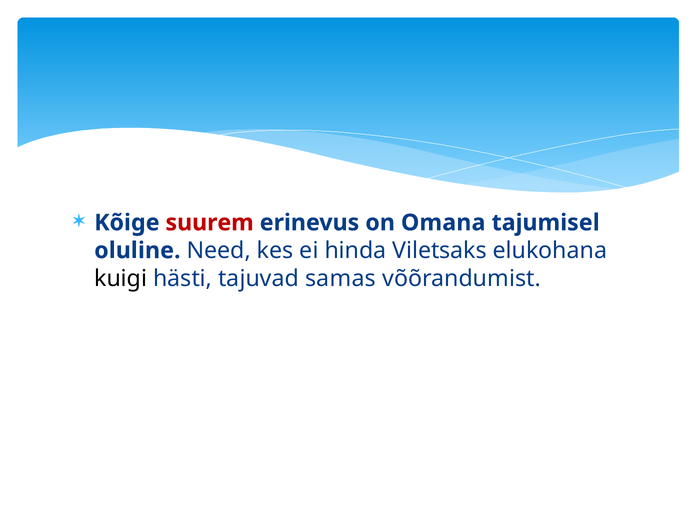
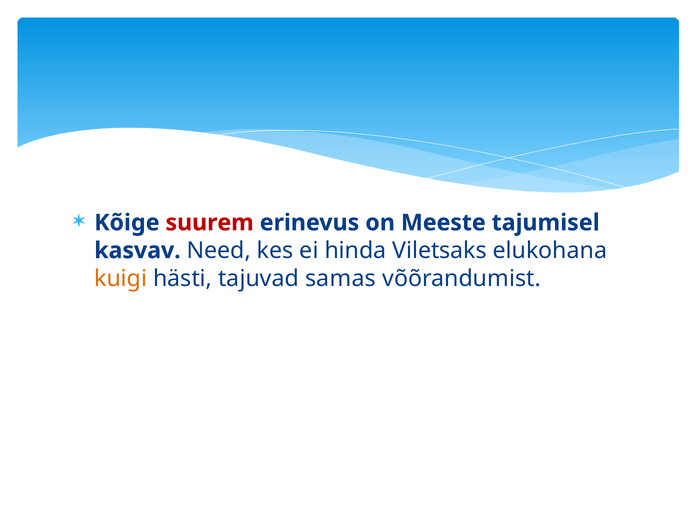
Omana: Omana -> Meeste (443, 223)
oluline: oluline -> kasvav (137, 251)
kuigi colour: black -> orange (121, 278)
